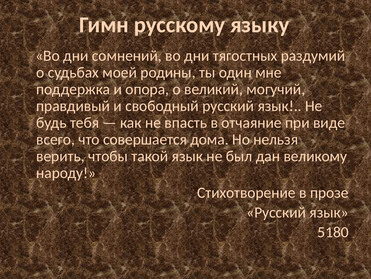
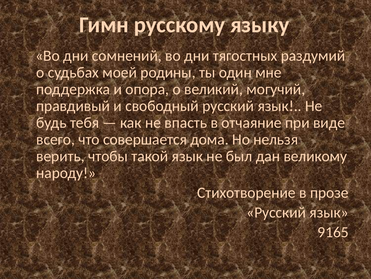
5180: 5180 -> 9165 (333, 232)
